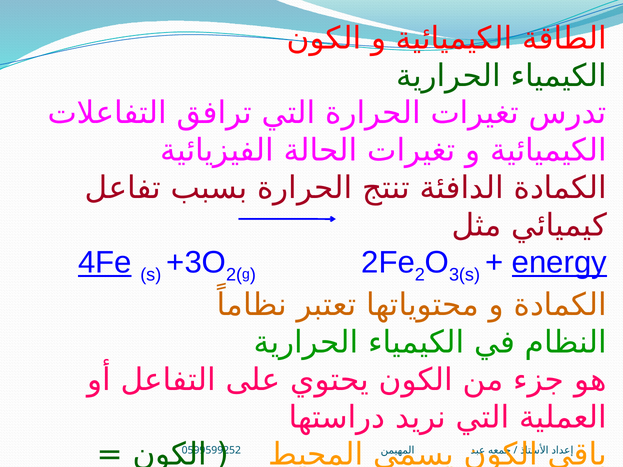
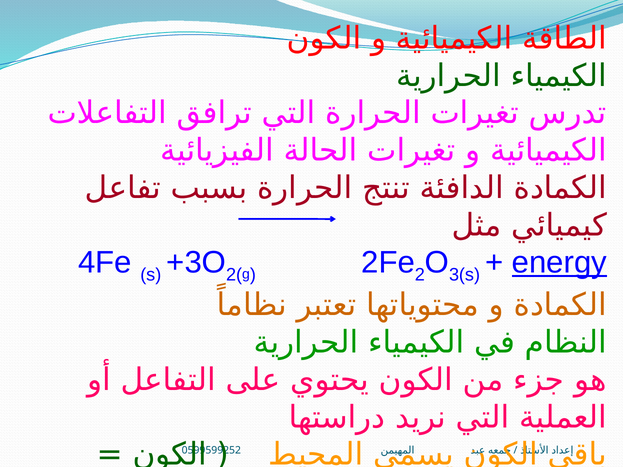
4Fe underline: present -> none (105, 263)
